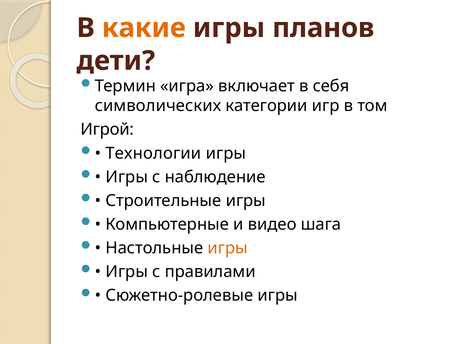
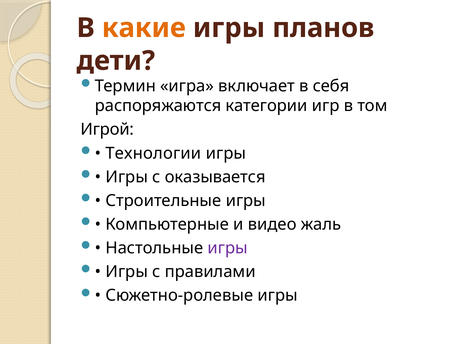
символических: символических -> распоряжаются (158, 106)
наблюдение: наблюдение -> оказывается (215, 177)
шага: шага -> жаль (321, 224)
игры colour: orange -> purple (228, 248)
